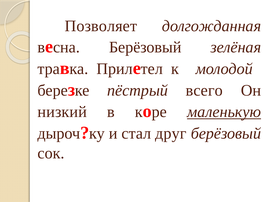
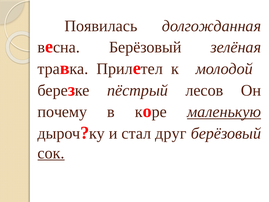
Позволяет: Позволяет -> Появилась (101, 26)
всего: всего -> лесов (204, 90)
низкий: низкий -> почему (62, 112)
сок underline: none -> present (51, 153)
